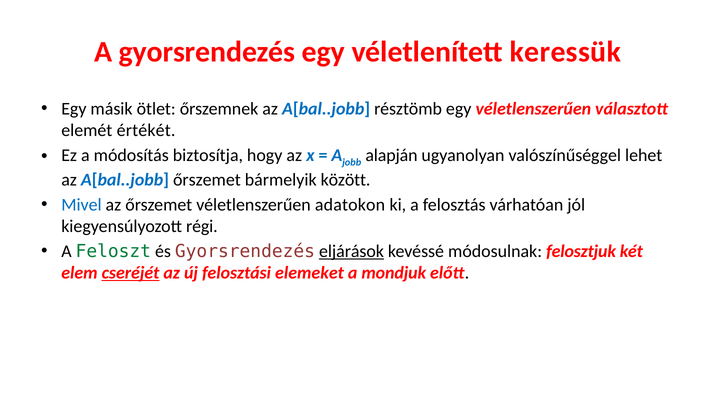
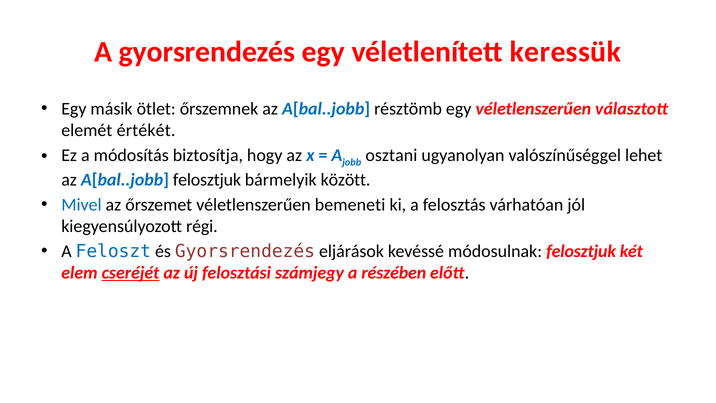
alapján: alapján -> osztani (391, 155)
A[bal..jobb őrszemet: őrszemet -> felosztjuk (207, 180)
adatokon: adatokon -> bemeneti (350, 205)
Feloszt colour: green -> blue (113, 251)
eljárások underline: present -> none (352, 251)
elemeket: elemeket -> számjegy (310, 273)
mondjuk: mondjuk -> részében (394, 273)
